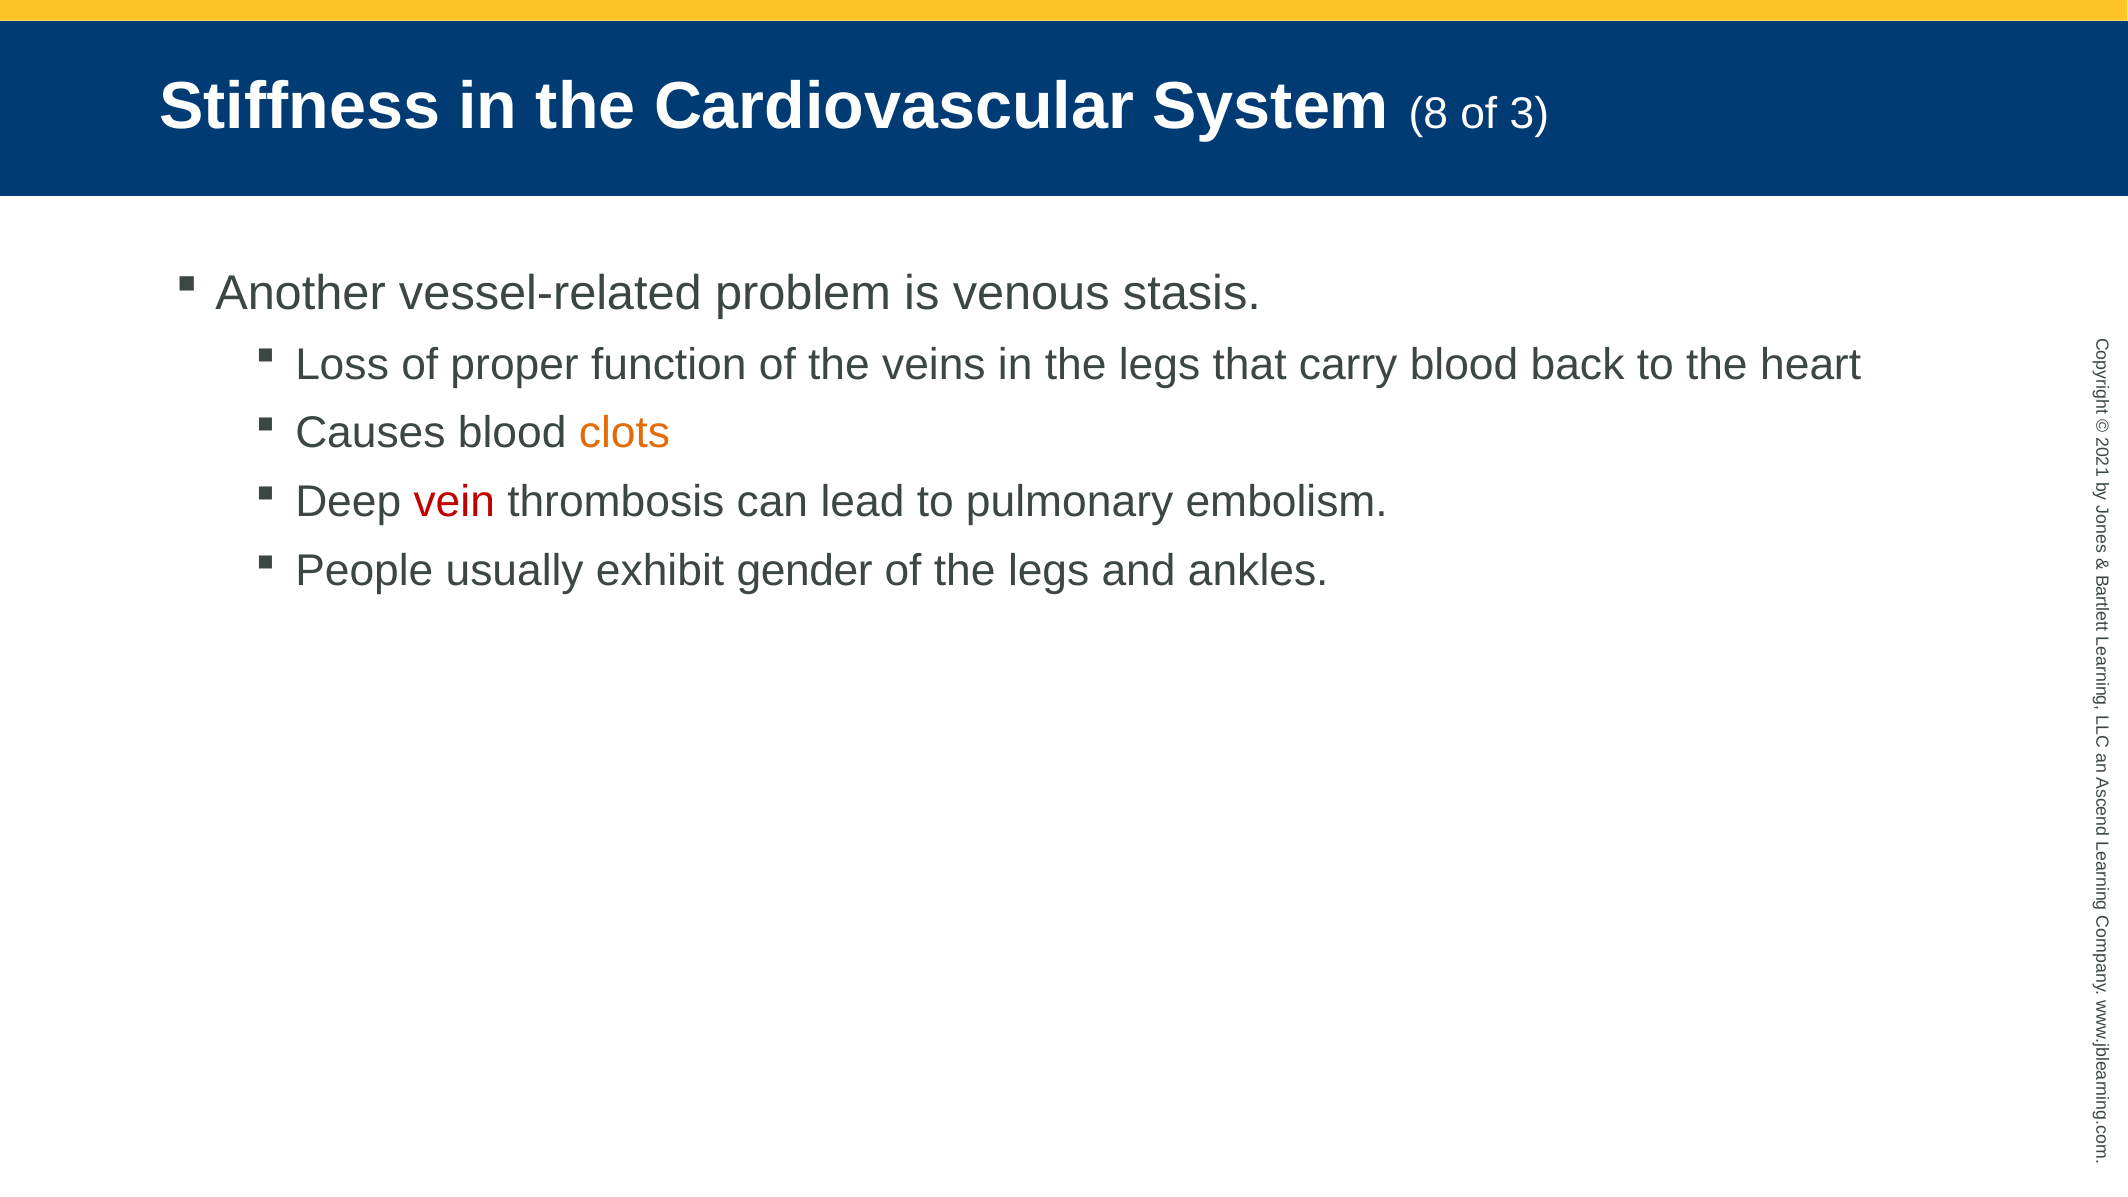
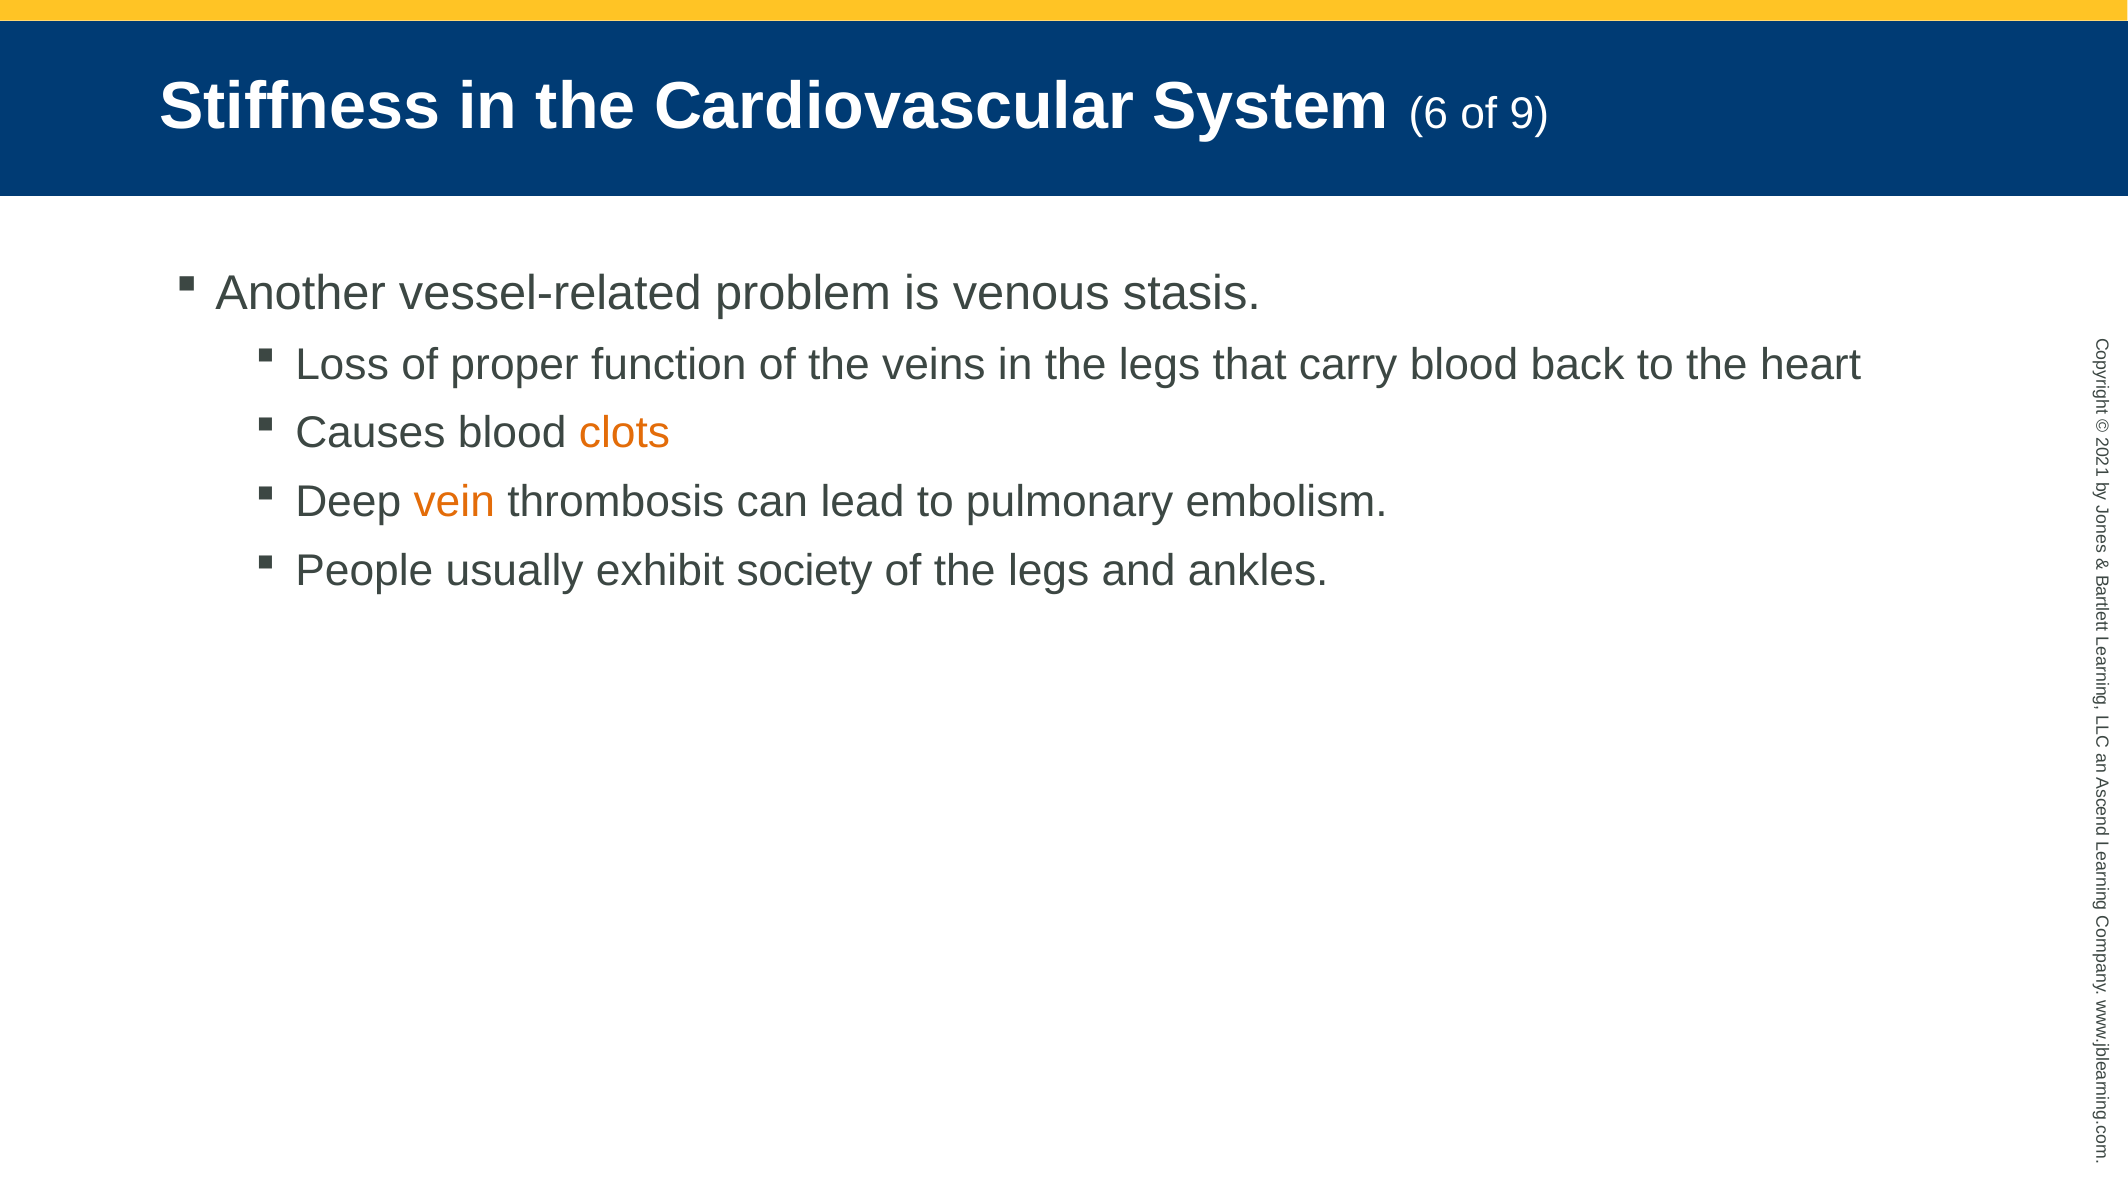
8: 8 -> 6 (1428, 114)
3: 3 -> 9 (1529, 114)
vein colour: red -> orange (454, 502)
gender: gender -> society (805, 571)
